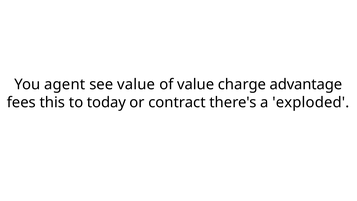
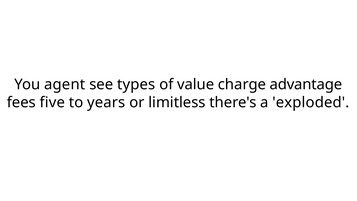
see value: value -> types (136, 84)
this: this -> five (52, 102)
today: today -> years (106, 102)
contract: contract -> limitless (177, 102)
